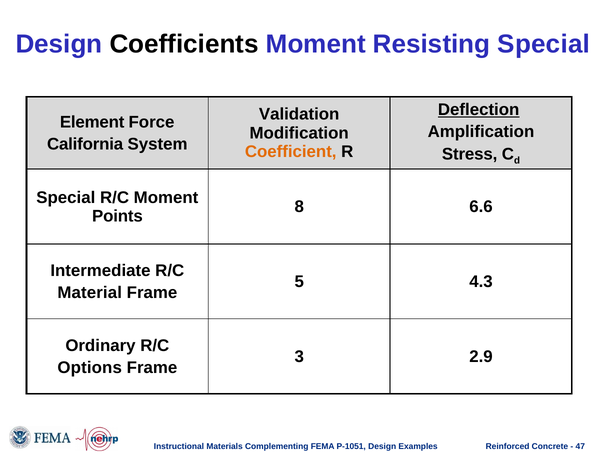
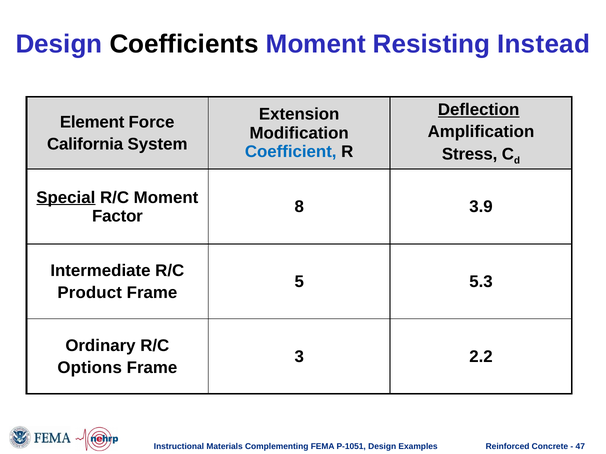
Resisting Special: Special -> Instead (544, 44)
Validation: Validation -> Extension (299, 115)
Coefficient colour: orange -> blue (291, 152)
Special underline: none -> present (66, 198)
6.6: 6.6 -> 3.9 (481, 207)
Points: Points -> Factor (117, 216)
4.3: 4.3 -> 5.3 (481, 282)
Material: Material -> Product (90, 293)
2.9: 2.9 -> 2.2 (481, 357)
